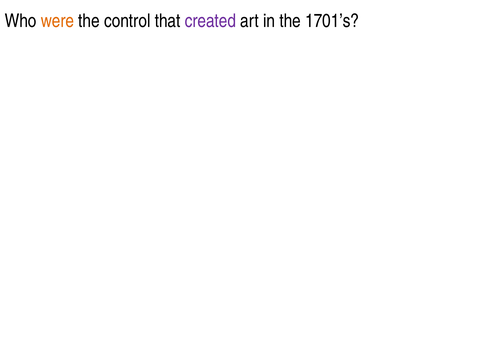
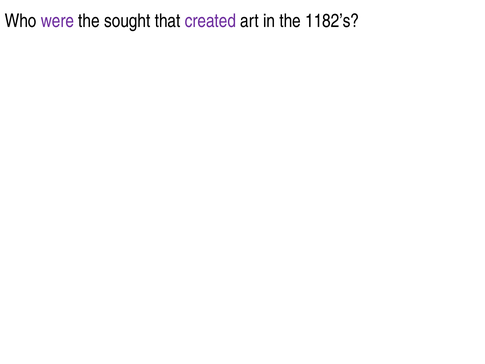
were colour: orange -> purple (57, 21)
control: control -> sought (127, 21)
1701’s: 1701’s -> 1182’s (332, 21)
